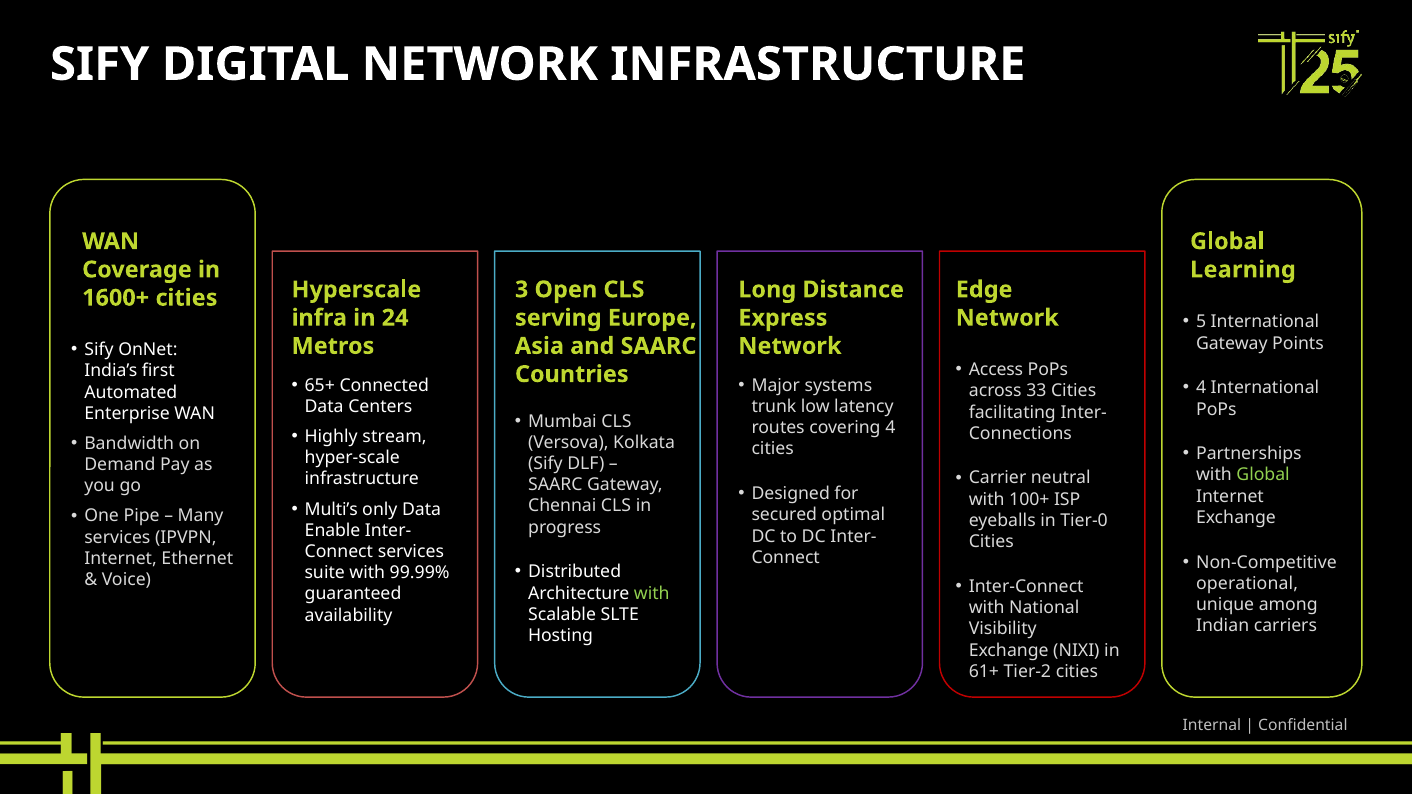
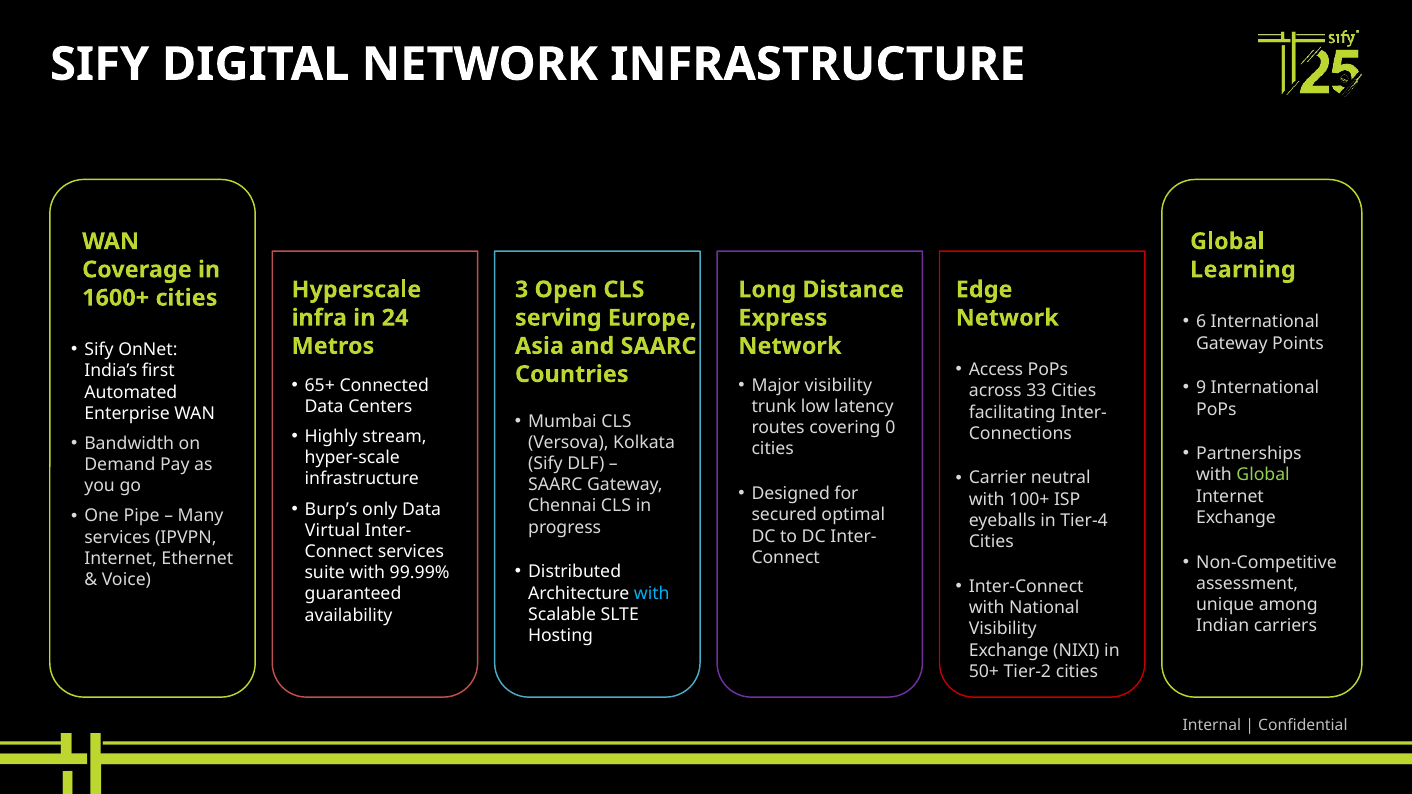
5: 5 -> 6 (1201, 322)
Major systems: systems -> visibility (838, 386)
4: 4 -> 9 (1201, 388)
covering 4: 4 -> 0 (890, 428)
Multi’s: Multi’s -> Burp’s (331, 509)
Tier-0: Tier-0 -> Tier-4 (1084, 521)
Enable: Enable -> Virtual (332, 531)
operational: operational -> assessment (1247, 584)
with colour: light green -> light blue (652, 593)
61+: 61+ -> 50+ (984, 672)
